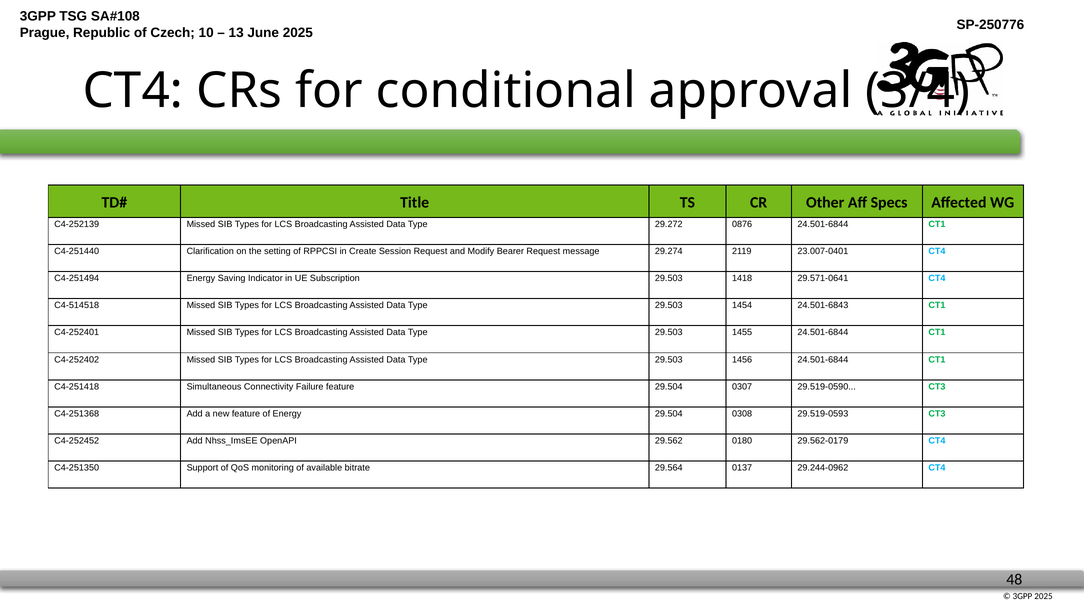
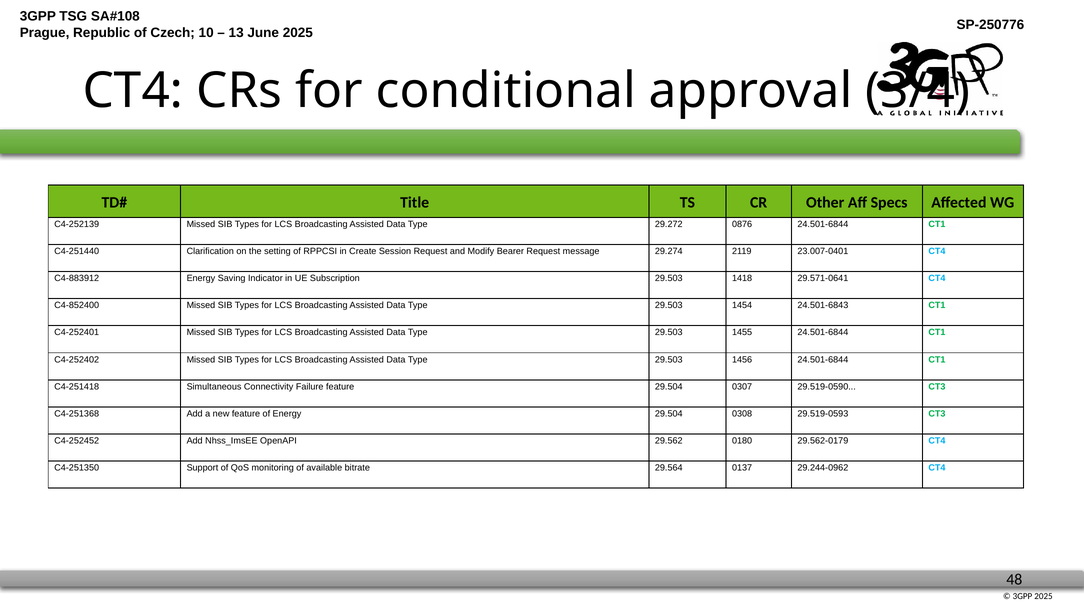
C4-251494: C4-251494 -> C4-883912 (77, 278)
C4-514518: C4-514518 -> C4-852400 (77, 305)
